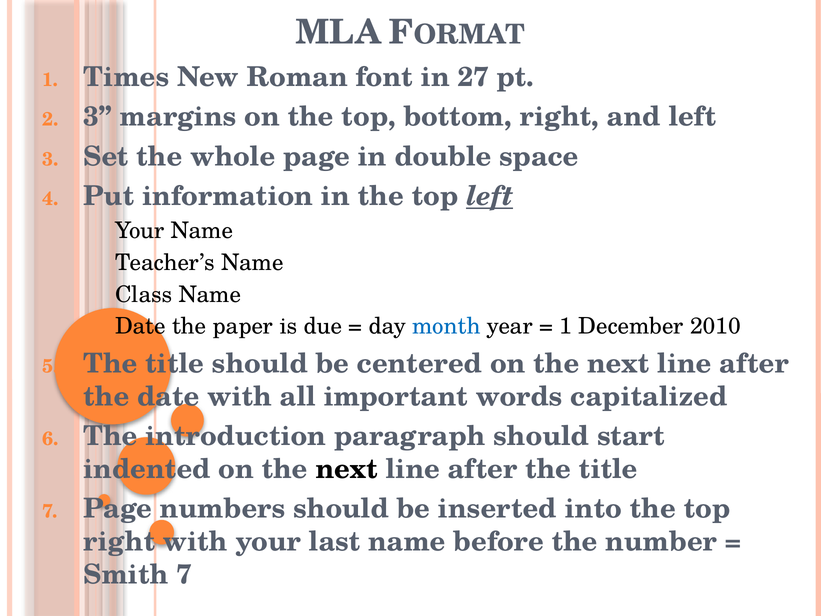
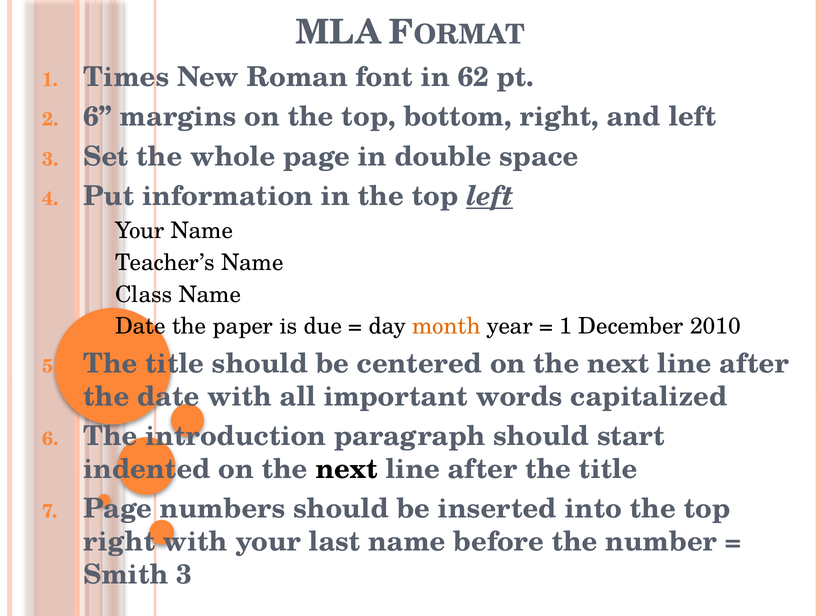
27: 27 -> 62 (473, 77)
3: 3 -> 6 (98, 117)
month colour: blue -> orange (446, 326)
Smith 7: 7 -> 3 (184, 574)
